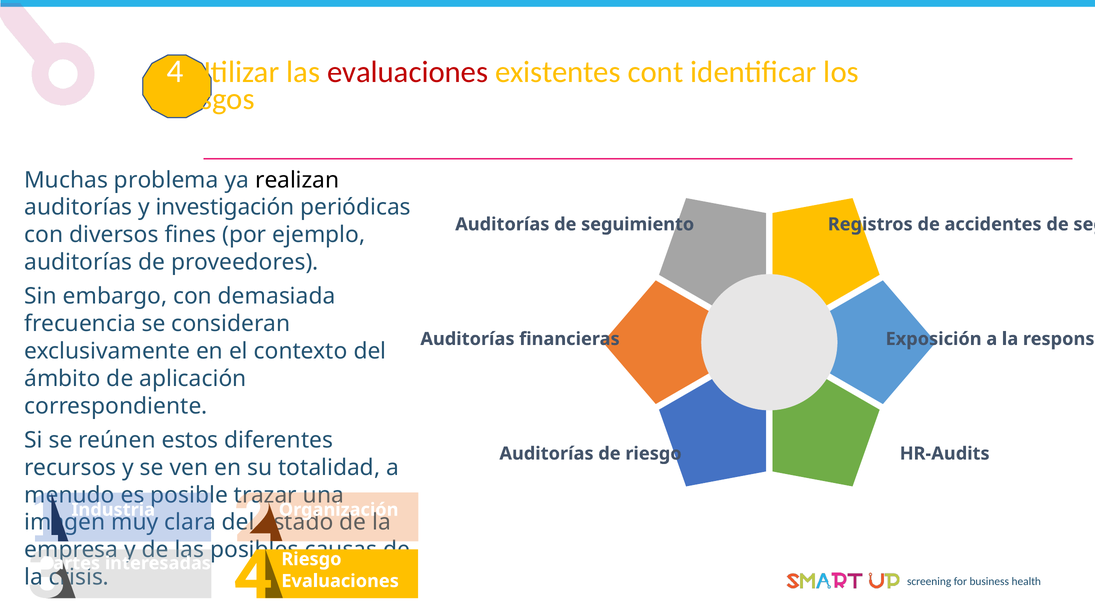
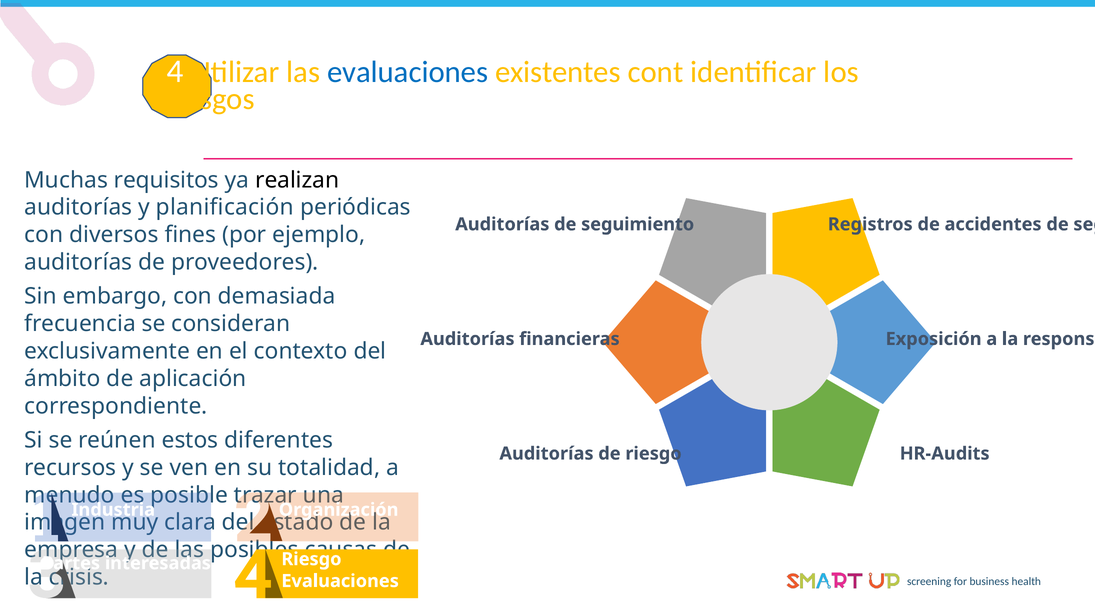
evaluaciones colour: red -> blue (408, 72)
problema: problema -> requisitos (166, 180)
investigación: investigación -> planificación (225, 207)
